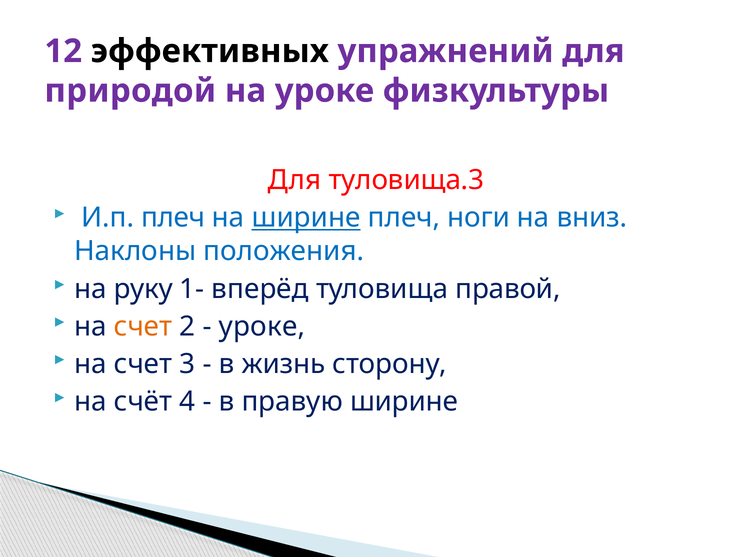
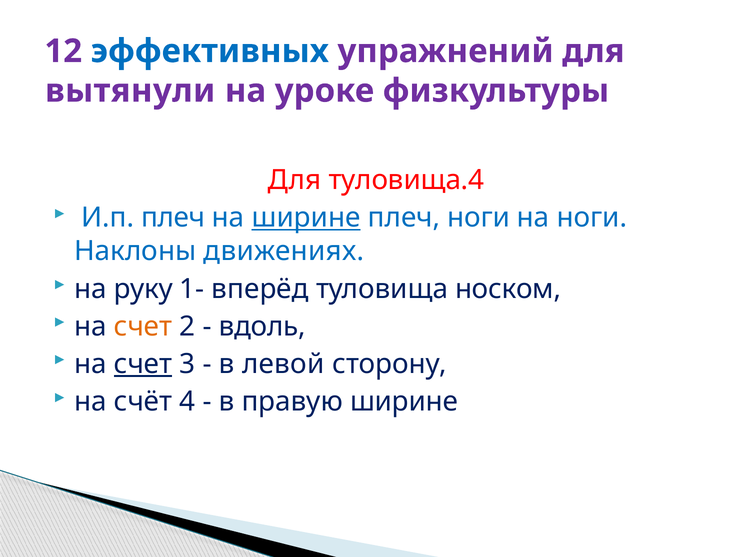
эффективных colour: black -> blue (210, 51)
природой: природой -> вытянули (130, 91)
туловища.3: туловища.3 -> туловища.4 (406, 180)
на вниз: вниз -> ноги (592, 218)
положения: положения -> движениях (284, 251)
правой: правой -> носком (508, 289)
уроке: уроке -> вдоль (262, 327)
счет underline: none -> present (143, 364)
жизнь: жизнь -> левой (283, 364)
